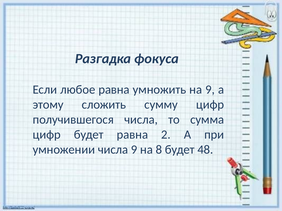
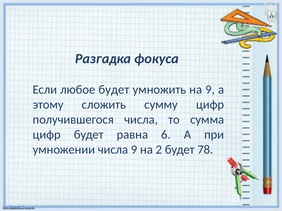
любое равна: равна -> будет (114, 90)
2: 2 -> 6 (166, 135)
8: 8 -> 2 (159, 150)
48: 48 -> 78 (205, 150)
